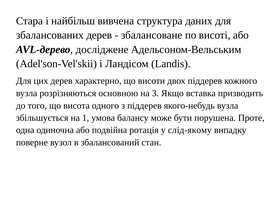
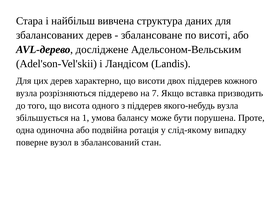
основною: основною -> піддерево (118, 93)
3: 3 -> 7 (155, 93)
